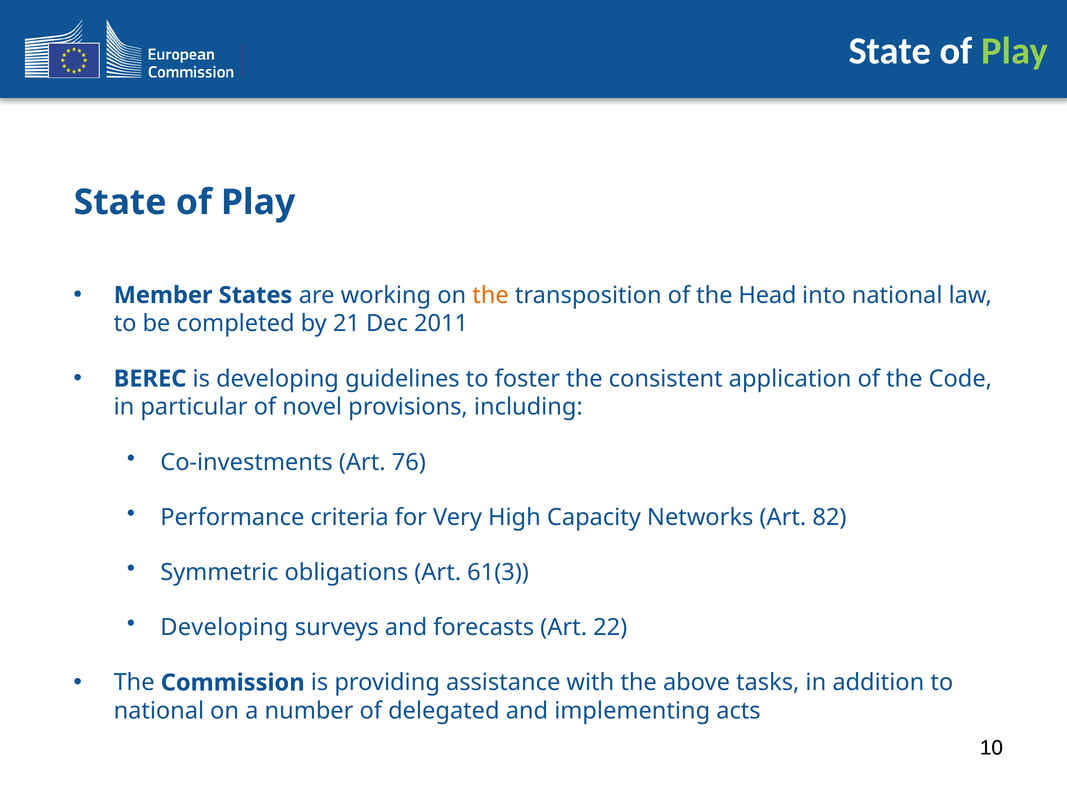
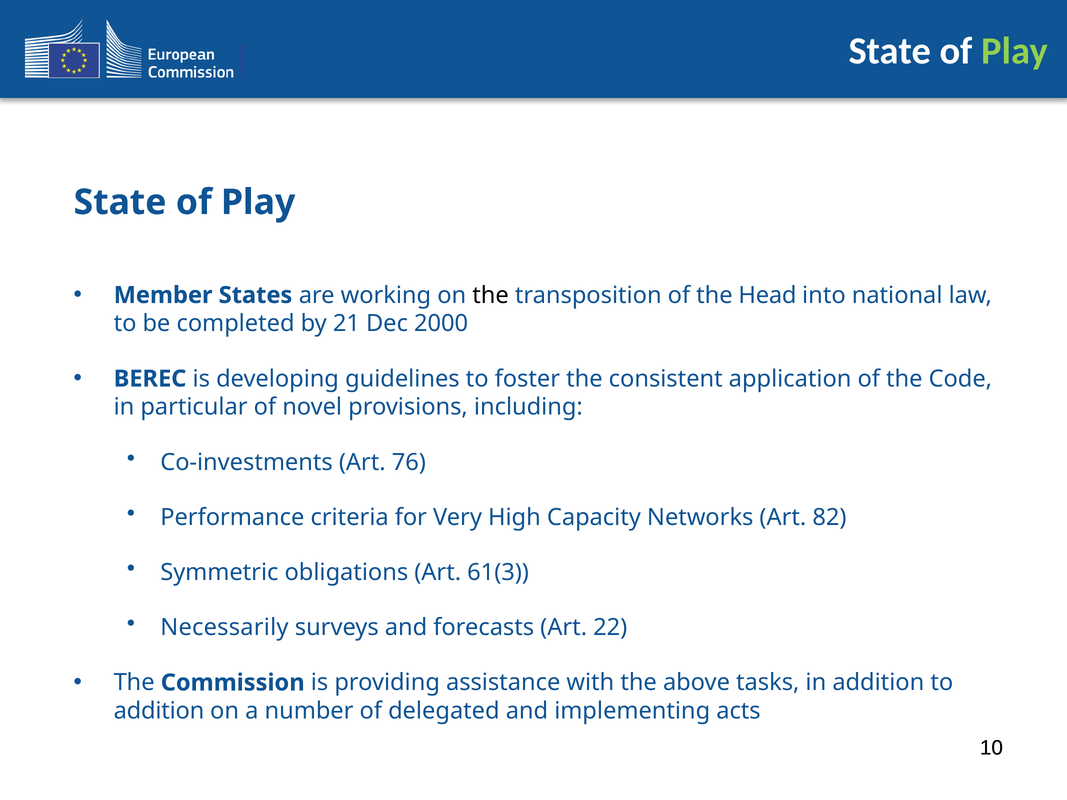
the colour: orange -> black (491, 295)
2011: 2011 -> 2000 (441, 324)
Developing: Developing -> Necessarily (224, 628)
national: national -> addition (159, 711)
